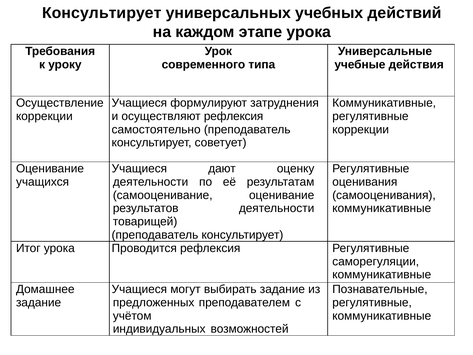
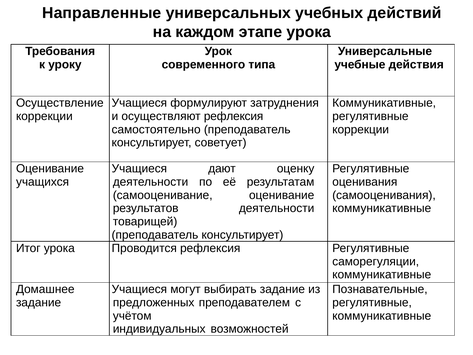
Консультирует: Консультирует -> Направленные (102, 13)
